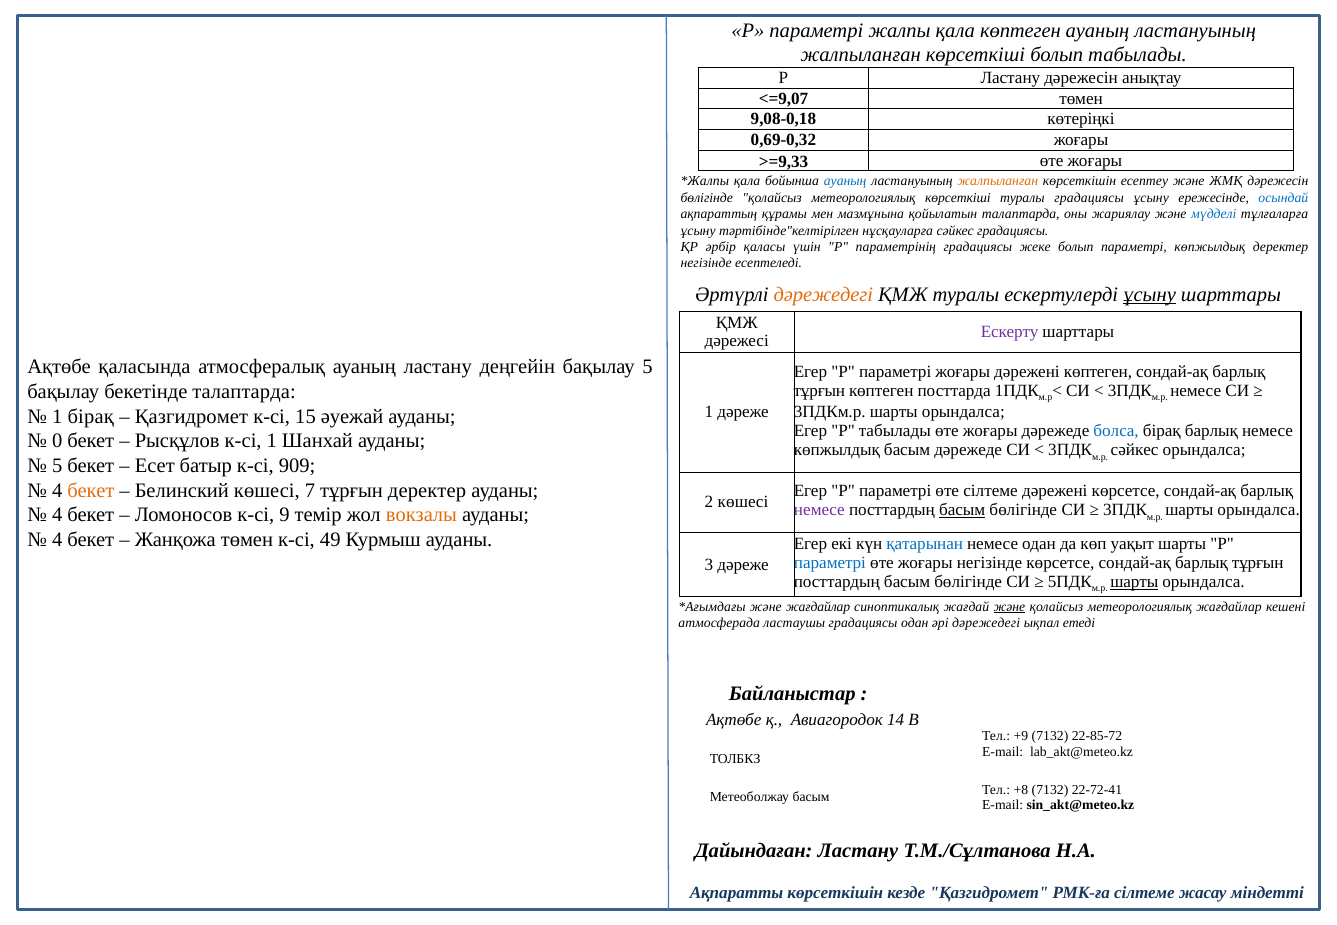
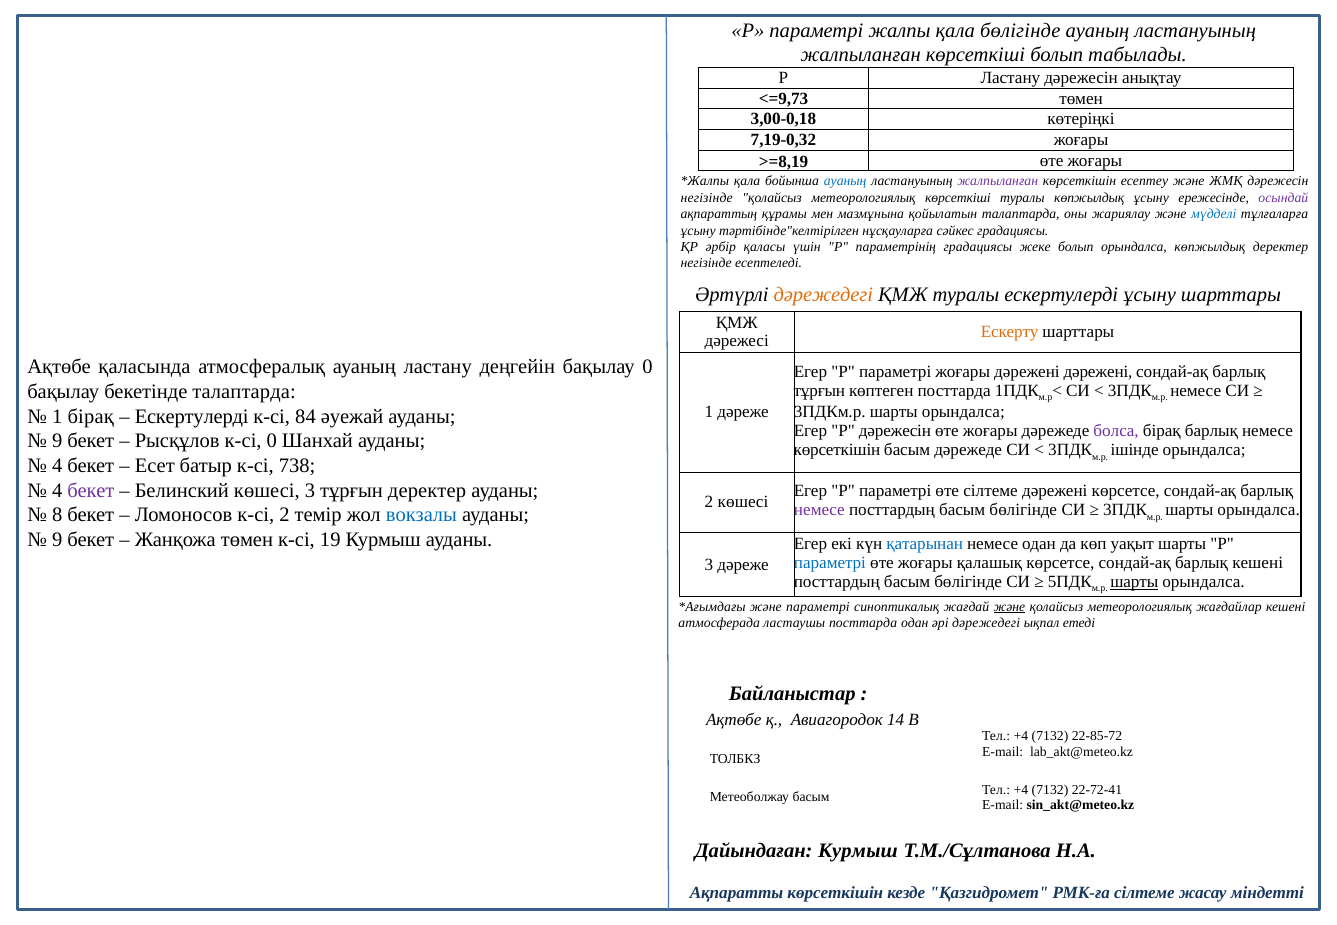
қала көптеген: көптеген -> бөлігінде (1020, 30)
<=9,07: <=9,07 -> <=9,73 (784, 99)
9,08-0,18: 9,08-0,18 -> 3,00-0,18 (783, 119)
0,69-0,32: 0,69-0,32 -> 7,19-0,32 (783, 140)
>=9,33: >=9,33 -> >=8,19 (784, 162)
жалпыланған colour: orange -> purple (998, 181)
бөлігінде: бөлігінде -> негізінде (707, 198)
туралы градациясы: градациясы -> көпжылдық (1089, 198)
осындай colour: blue -> purple (1283, 198)
болып параметрі: параметрі -> орындалса (1134, 247)
ұсыну underline: present -> none (1150, 295)
Ескерту colour: purple -> orange (1010, 332)
бақылау 5: 5 -> 0 (648, 367)
дәрежені көптеген: көптеген -> дәрежені (1098, 372)
Қазгидромет: Қазгидромет -> Ескертулерді (192, 417)
15: 15 -> 84 (306, 417)
P табылады: табылады -> дәрежесін (895, 431)
болса colour: blue -> purple (1116, 431)
0: 0 -> 9 (57, 441)
к-сі 1: 1 -> 0 (272, 441)
көпжылдық: көпжылдық -> көрсеткішін (837, 450)
сәйкес: сәйкес -> ішінде (1135, 450)
5: 5 -> 4 (57, 466)
909: 909 -> 738 (297, 466)
бекет colour: orange -> purple (91, 491)
көшесі 7: 7 -> 3 (310, 491)
басым underline: present -> none (962, 511)
4: 4 -> 8 (57, 515)
к-сі 9: 9 -> 2 (284, 515)
вокзалы colour: orange -> blue (421, 515)
4: 4 -> 9 (57, 540)
49: 49 -> 19 (330, 540)
жоғары негізінде: негізінде -> қалашық (989, 563)
көрсетсе сондай-ақ барлық тұрғын: тұрғын -> кешені (1258, 563)
және жағдайлар: жағдайлар -> параметрі (818, 607)
ластаушы градациясы: градациясы -> посттарда (863, 623)
+9: +9 -> +4 (1021, 737)
+8: +8 -> +4 (1021, 790)
Дайындаған Ластану: Ластану -> Курмыш (858, 852)
